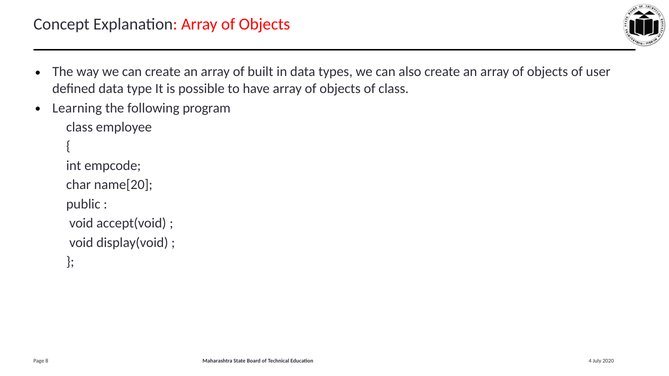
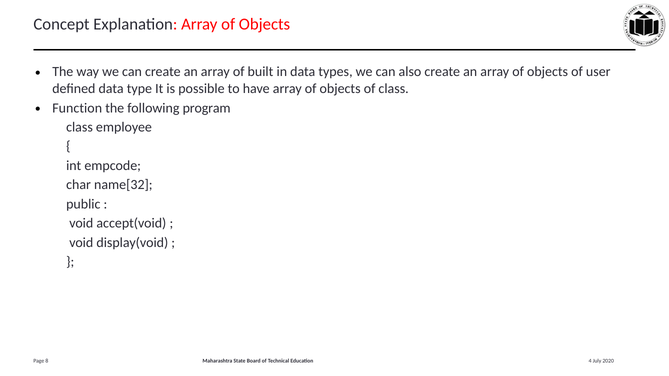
Learning: Learning -> Function (77, 108)
name[20: name[20 -> name[32 (123, 185)
